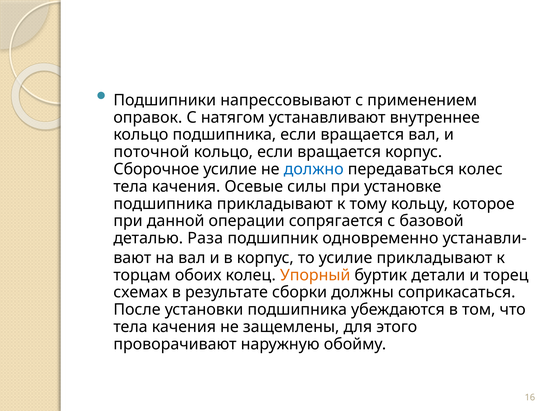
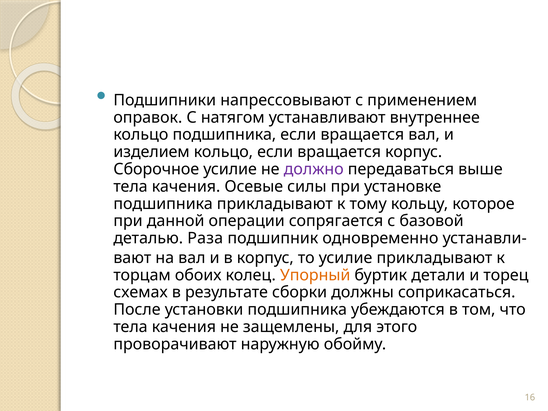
поточной: поточной -> изделием (152, 152)
должно colour: blue -> purple (314, 169)
колес: колес -> выше (480, 169)
